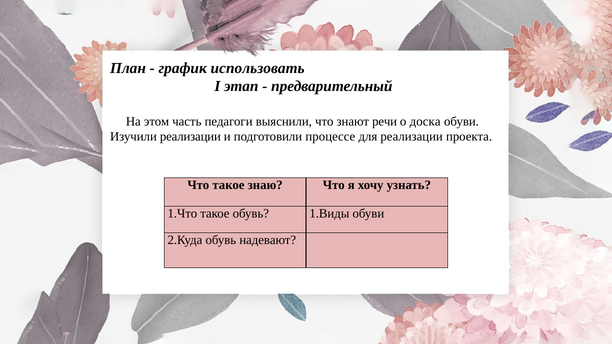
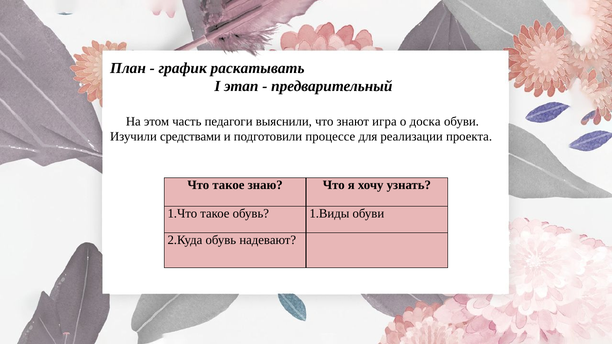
использовать: использовать -> раскатывать (258, 68)
речи: речи -> игра (384, 121)
Изучили реализации: реализации -> средствами (190, 137)
